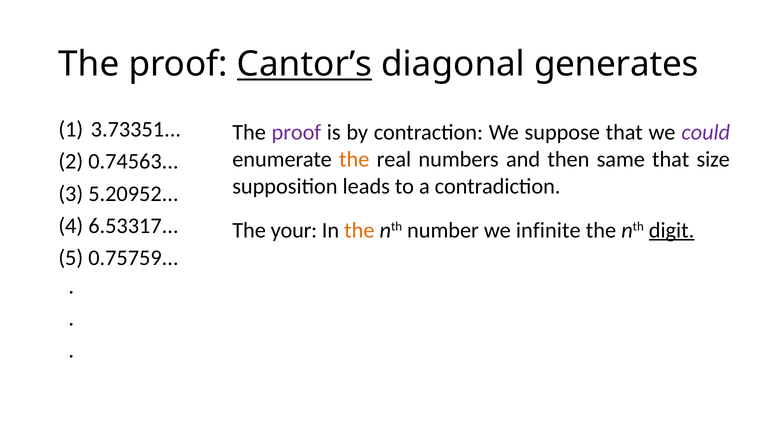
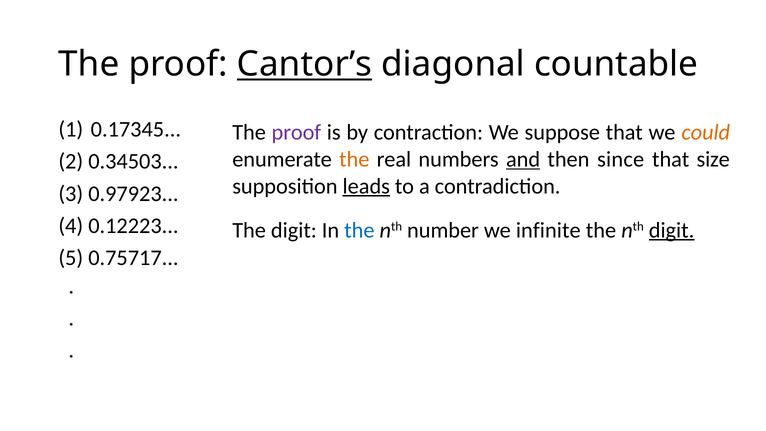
generates: generates -> countable (616, 64)
3.73351: 3.73351 -> 0.17345 (136, 129)
could colour: purple -> orange (706, 132)
and underline: none -> present (523, 159)
same: same -> since (621, 159)
0.74563: 0.74563 -> 0.34503 (133, 162)
leads underline: none -> present (366, 186)
5.20952: 5.20952 -> 0.97923 (133, 194)
6.53317: 6.53317 -> 0.12223 (133, 226)
The your: your -> digit (294, 230)
the colour: orange -> blue (359, 230)
0.75759: 0.75759 -> 0.75717 (133, 258)
